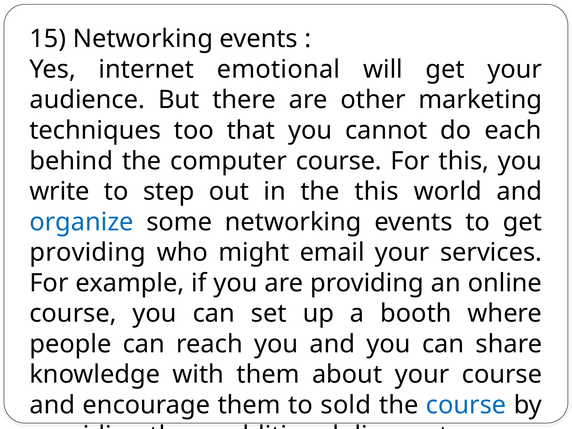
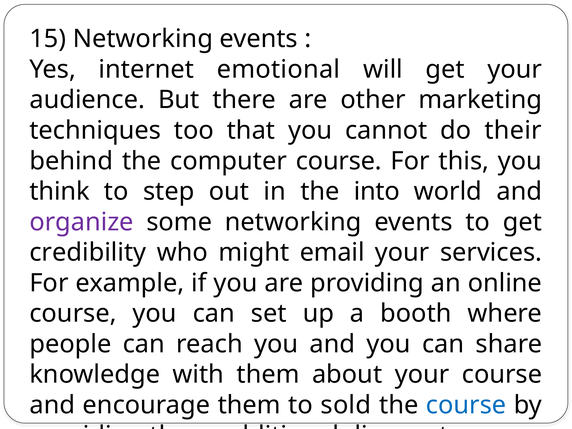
each: each -> their (513, 130)
write: write -> think (60, 191)
the this: this -> into (377, 191)
organize colour: blue -> purple (82, 222)
providing: providing -> credibility (88, 253)
